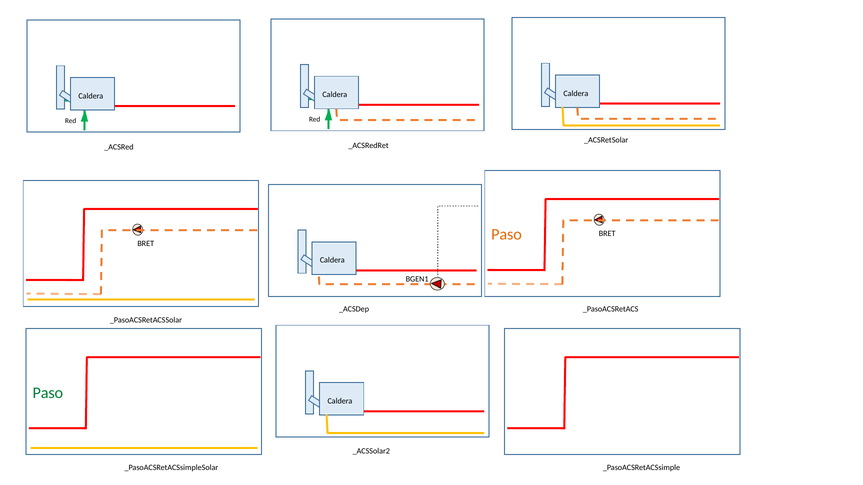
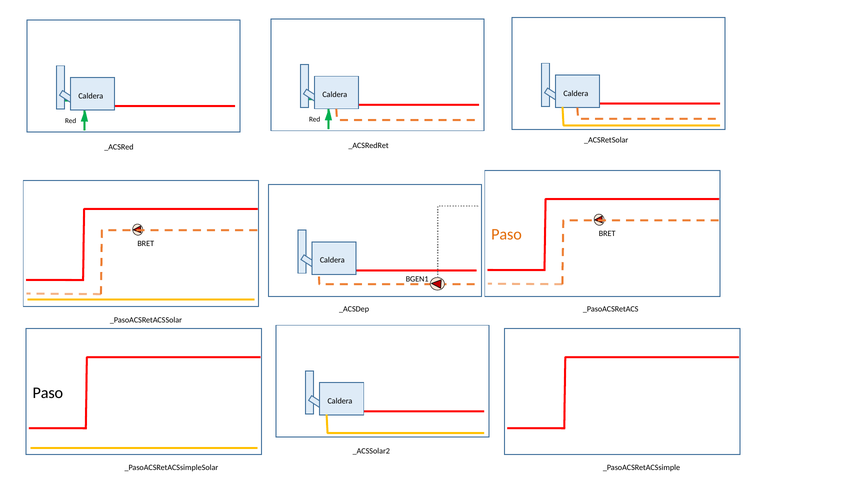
Paso colour: green -> black (48, 393)
